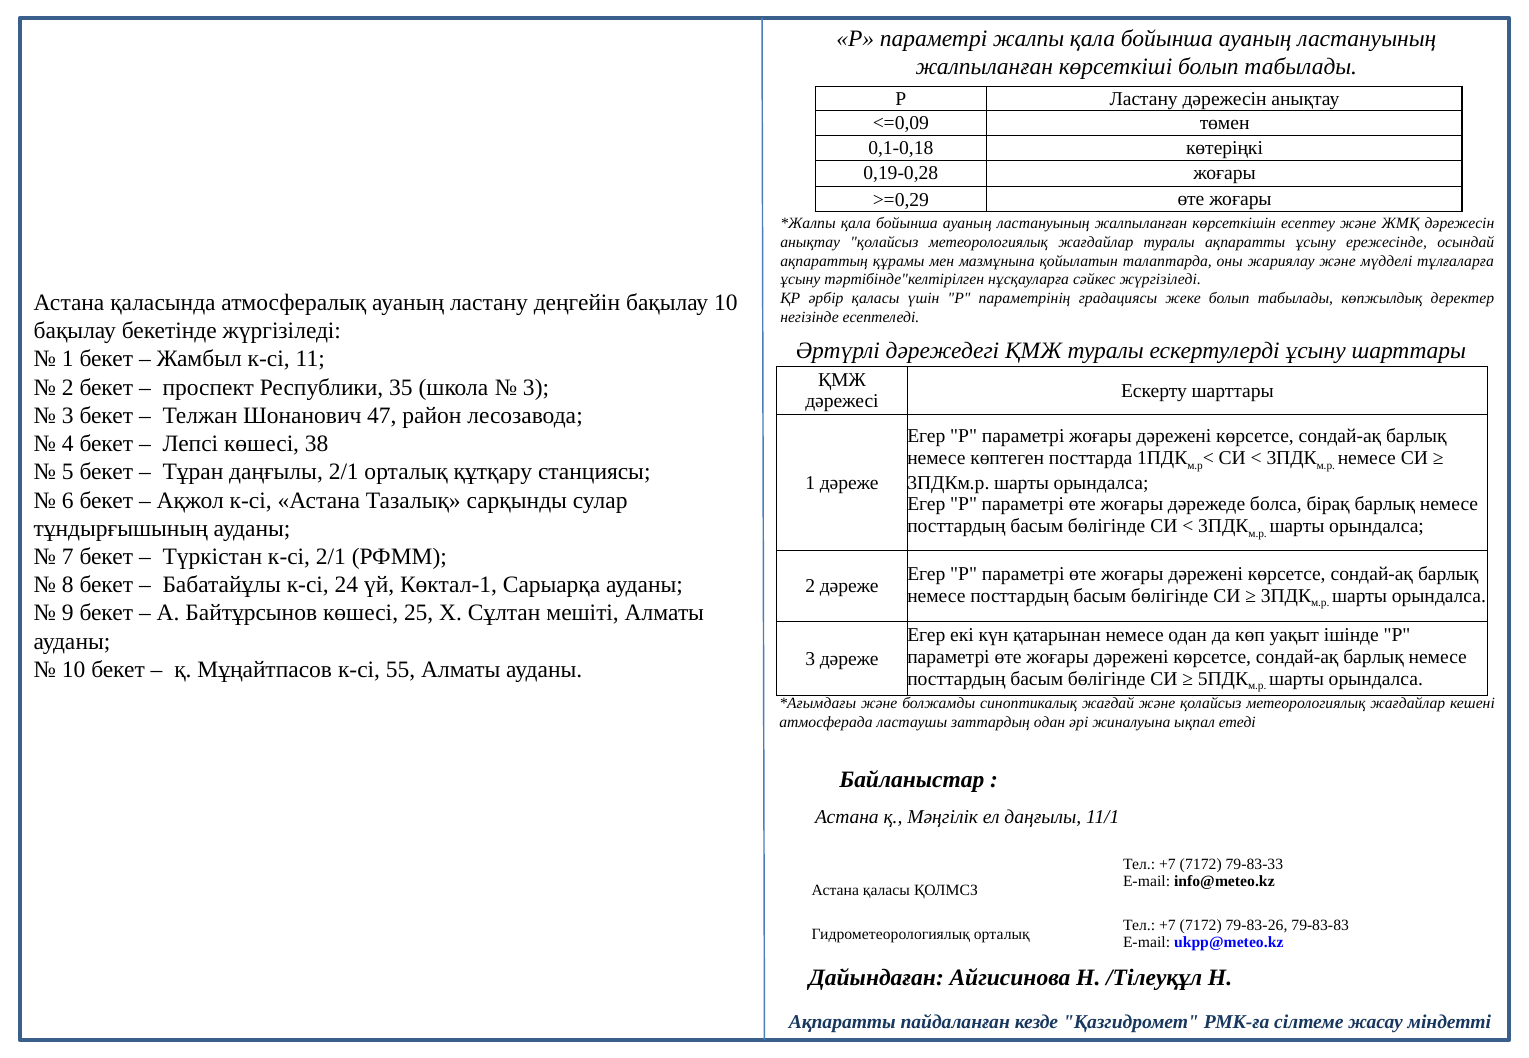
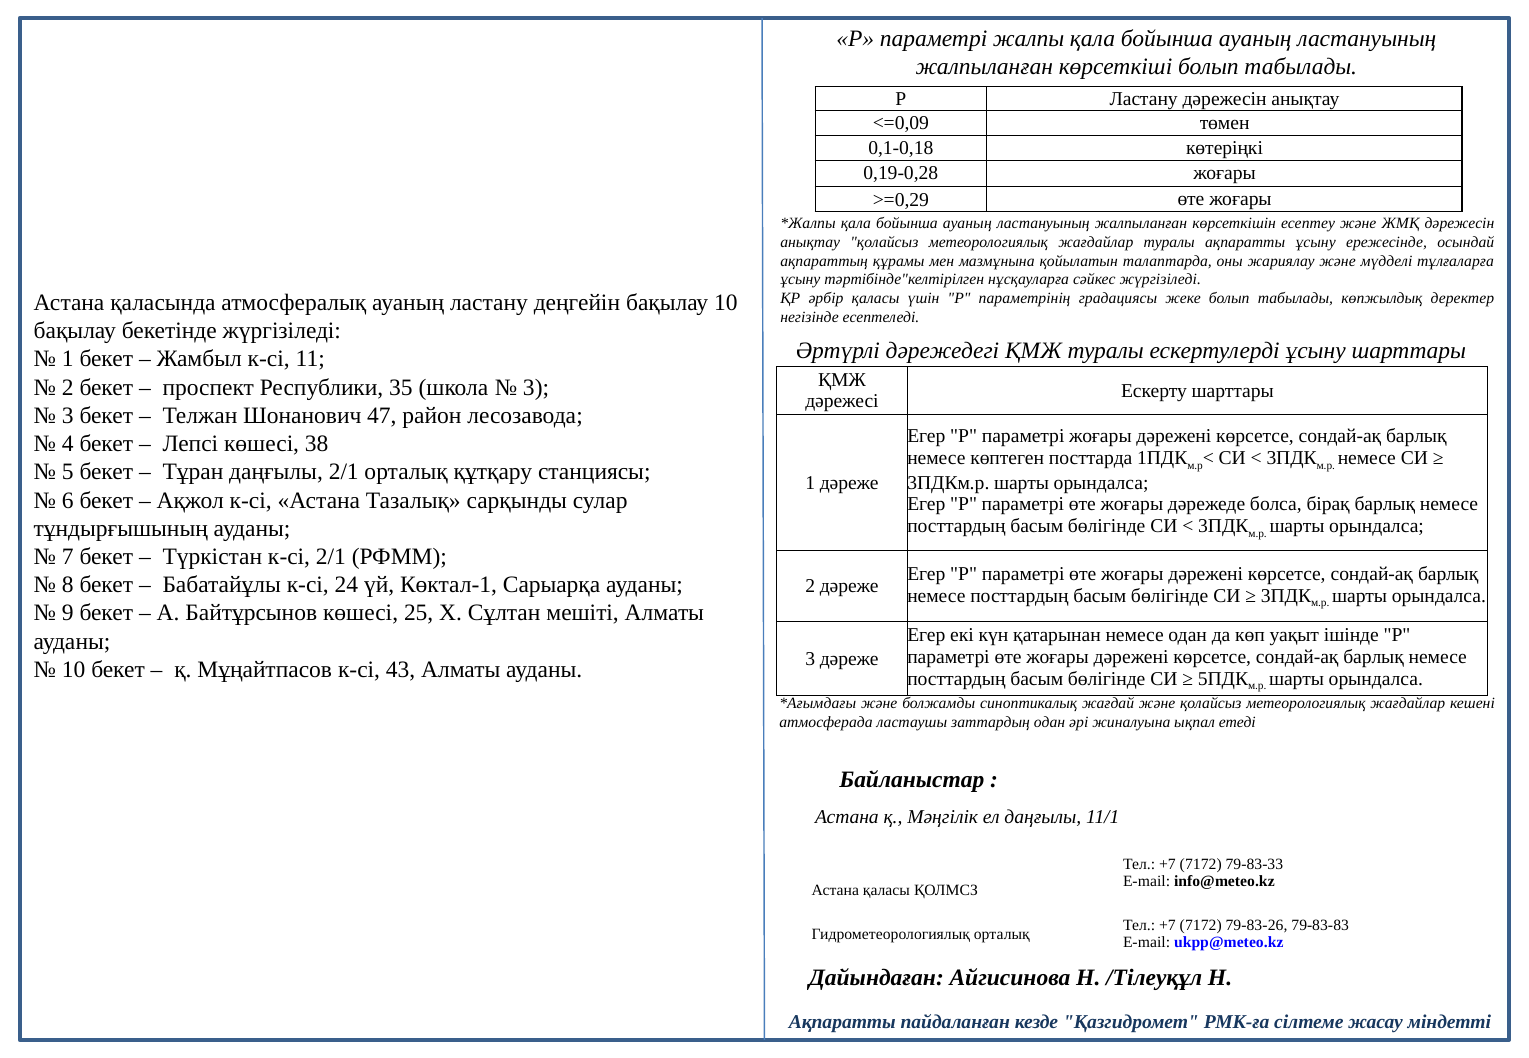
55: 55 -> 43 (401, 670)
